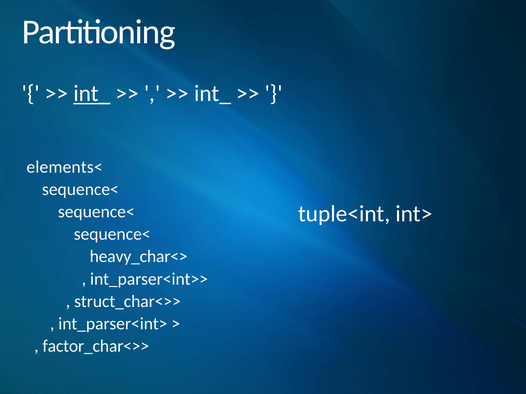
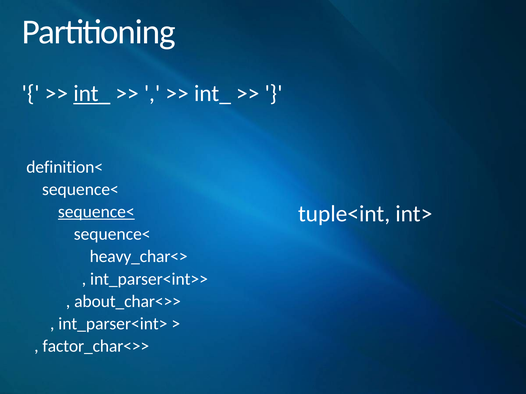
elements<: elements< -> definition< (65, 167)
sequence< underline: none -> present (96, 212)
struct_char<>>: struct_char<>> -> about_char<>> (128, 302)
